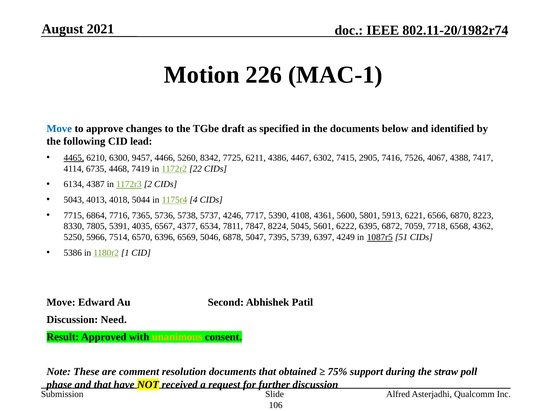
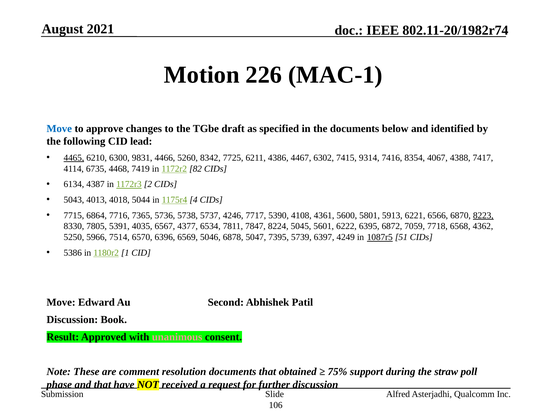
9457: 9457 -> 9831 (142, 157)
2905: 2905 -> 9314 (369, 157)
7526: 7526 -> 8354 (415, 157)
22: 22 -> 82 (196, 168)
8223 underline: none -> present (483, 215)
Need: Need -> Book (114, 319)
unanimous colour: yellow -> pink (177, 336)
